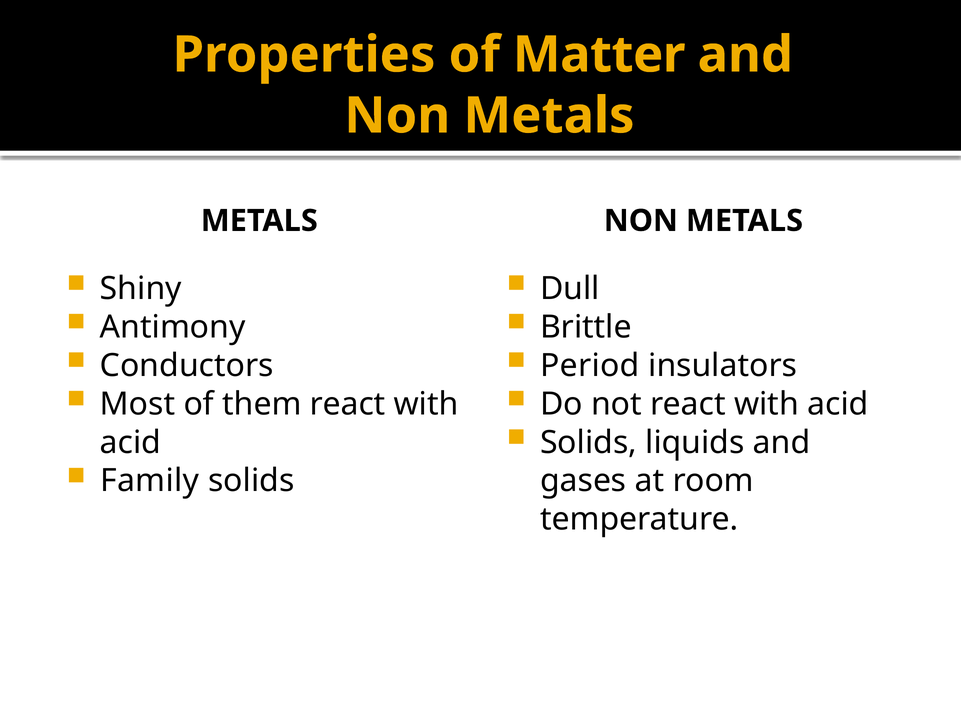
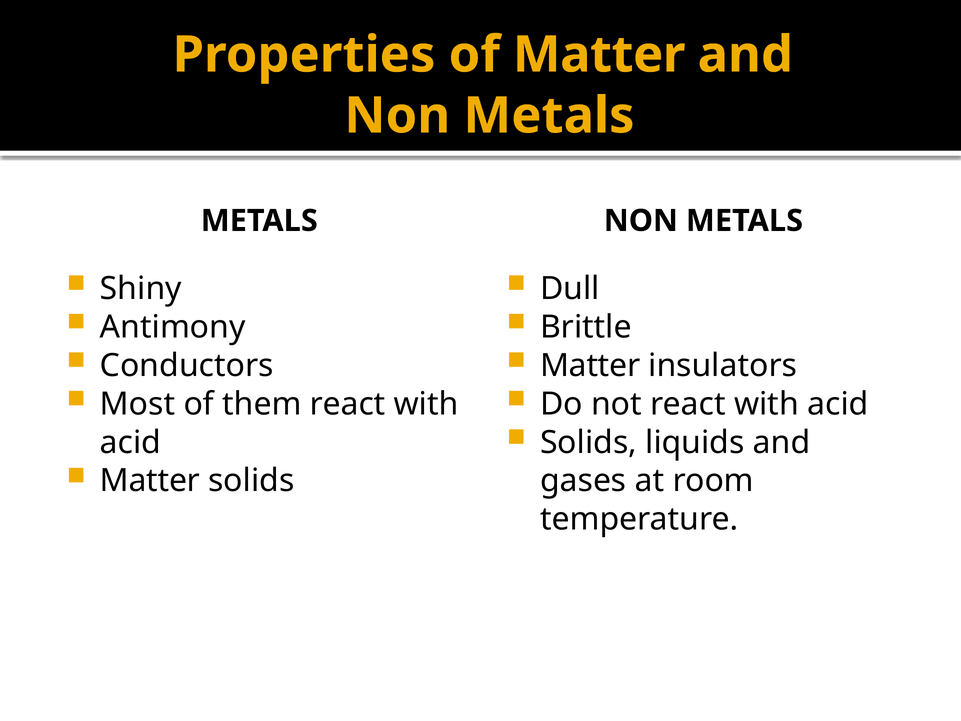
Period: Period -> Matter (590, 365)
Family: Family -> Matter (150, 481)
